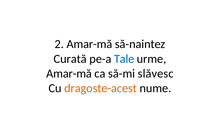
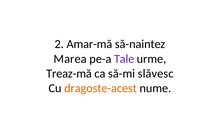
Curată: Curată -> Marea (70, 59)
Tale colour: blue -> purple (124, 59)
Amar-mă: Amar-mă -> Treaz-mă (69, 73)
